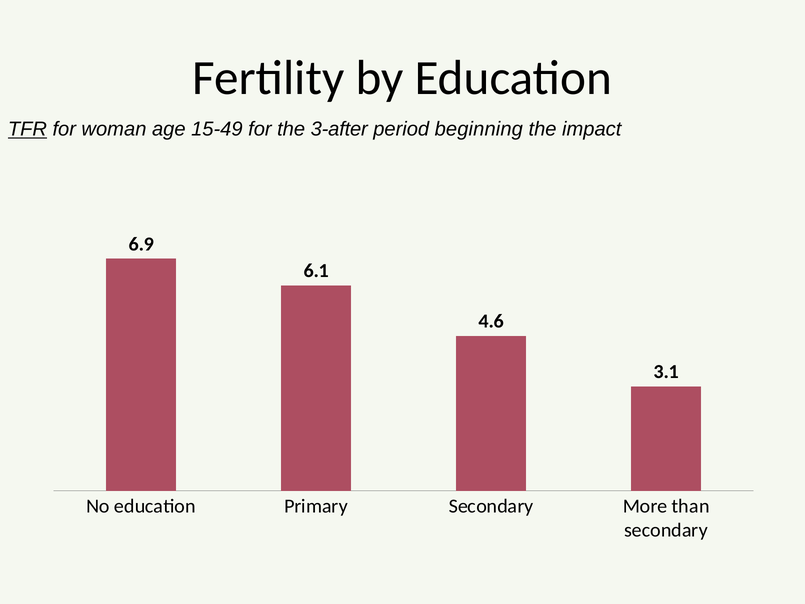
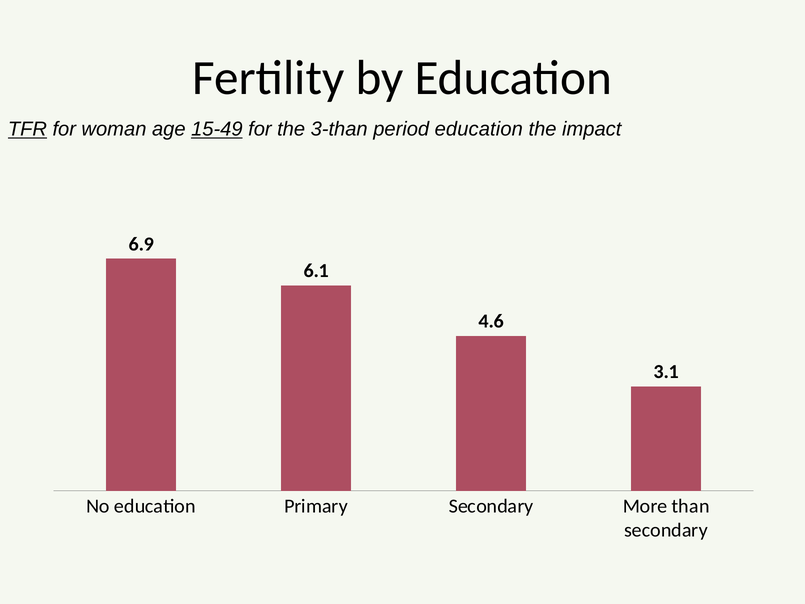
15-49 underline: none -> present (217, 129)
3-after: 3-after -> 3-than (339, 129)
period beginning: beginning -> education (479, 129)
